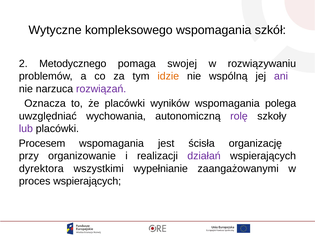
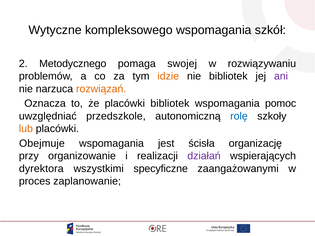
nie wspólną: wspólną -> bibliotek (228, 76)
rozwiązań colour: purple -> orange (101, 89)
placówki wyników: wyników -> bibliotek (170, 104)
polega: polega -> pomoc (281, 104)
wychowania: wychowania -> przedszkole (116, 116)
rolę colour: purple -> blue (239, 116)
lub colour: purple -> orange (26, 129)
Procesem: Procesem -> Obejmuje (42, 144)
wypełnianie: wypełnianie -> specyficzne (161, 169)
proces wspierających: wspierających -> zaplanowanie (87, 181)
